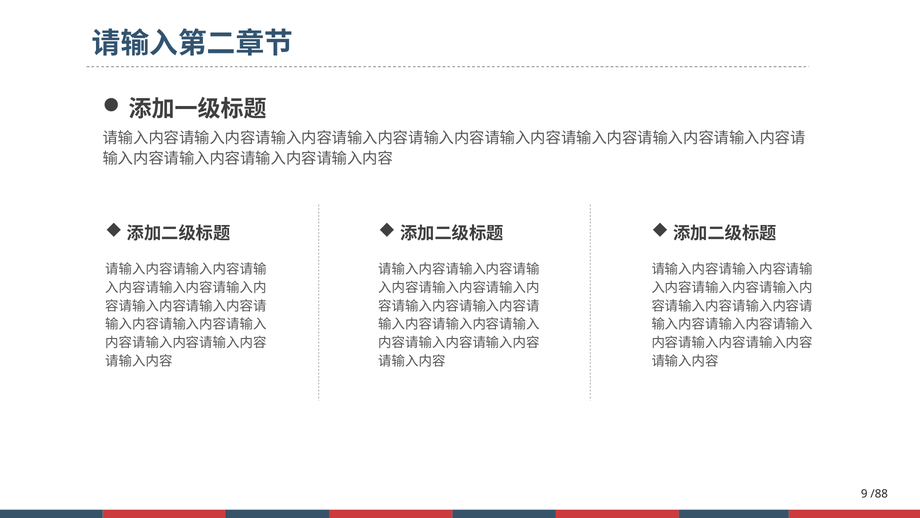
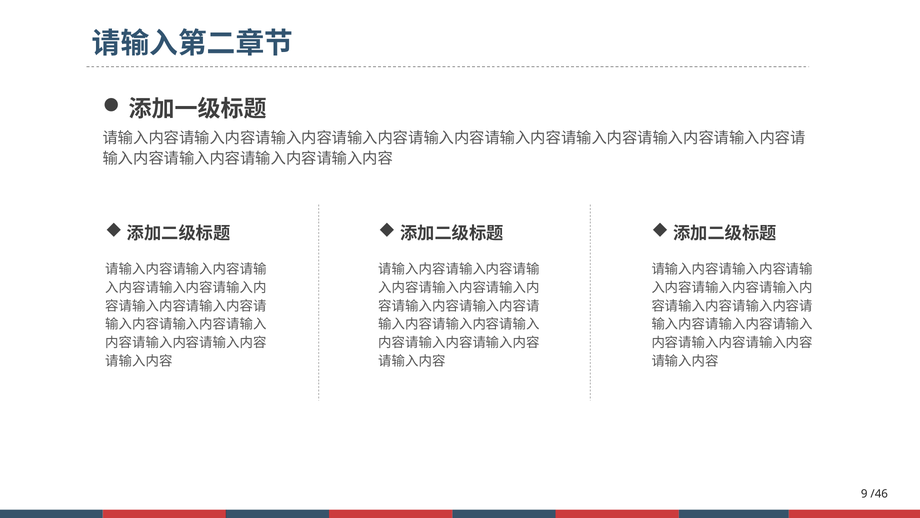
/88: /88 -> /46 (879, 493)
